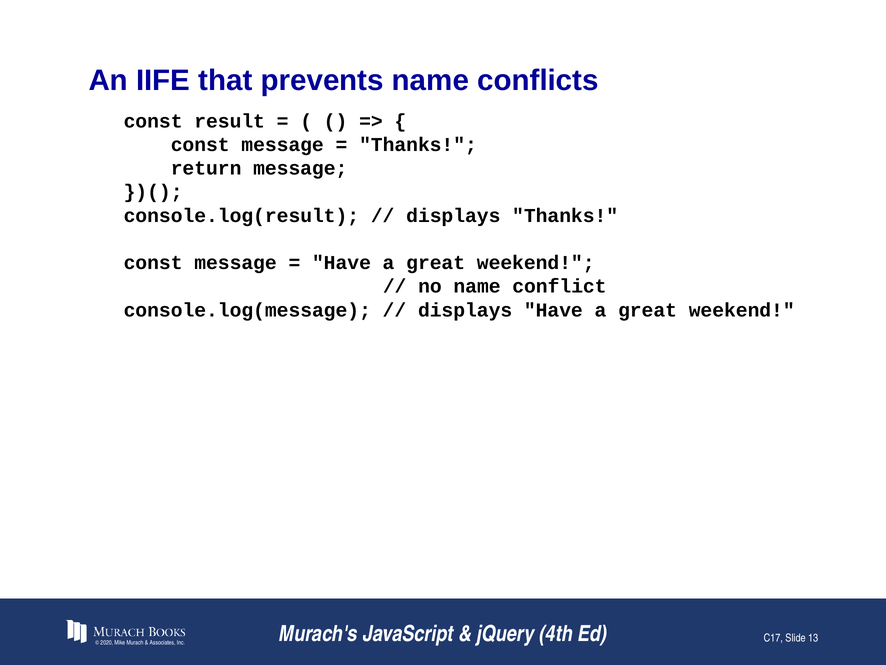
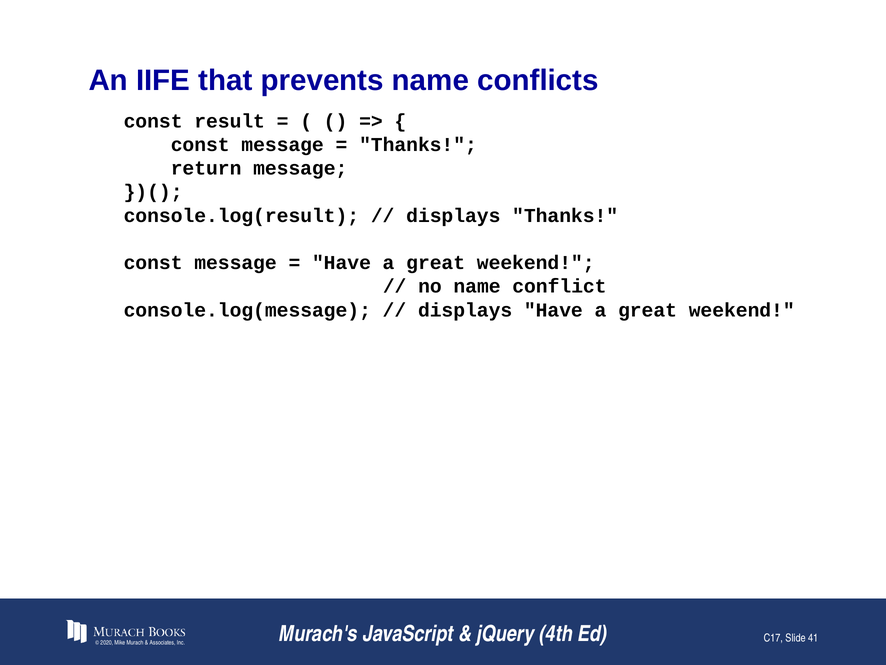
13: 13 -> 41 (813, 638)
